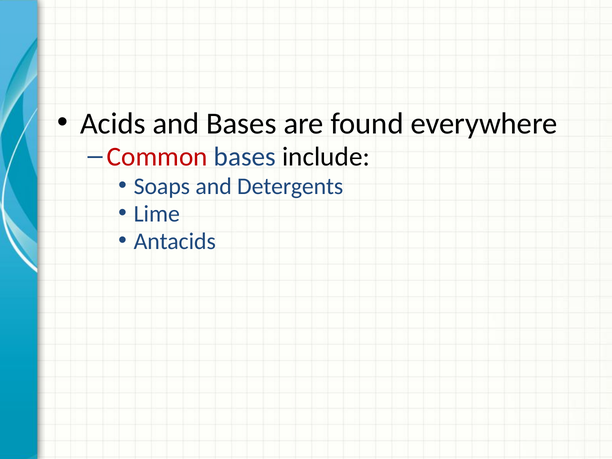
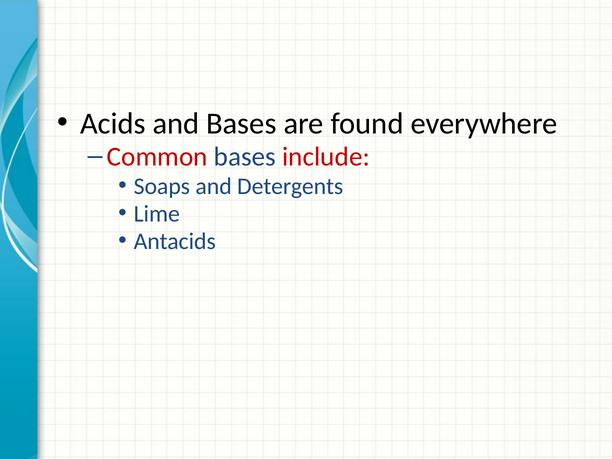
include colour: black -> red (326, 157)
